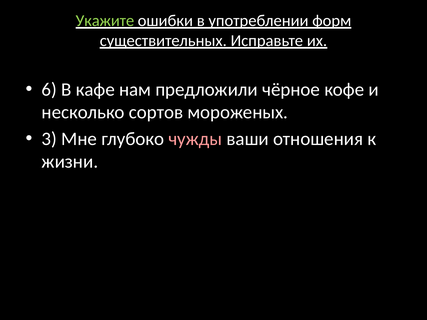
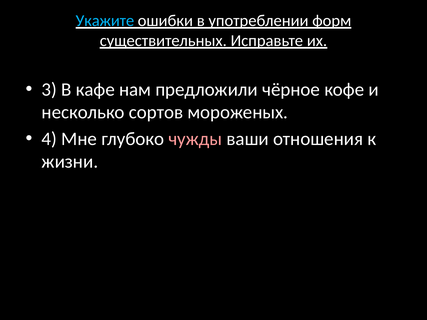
Укажите colour: light green -> light blue (105, 21)
6: 6 -> 3 (49, 90)
3: 3 -> 4 (49, 139)
